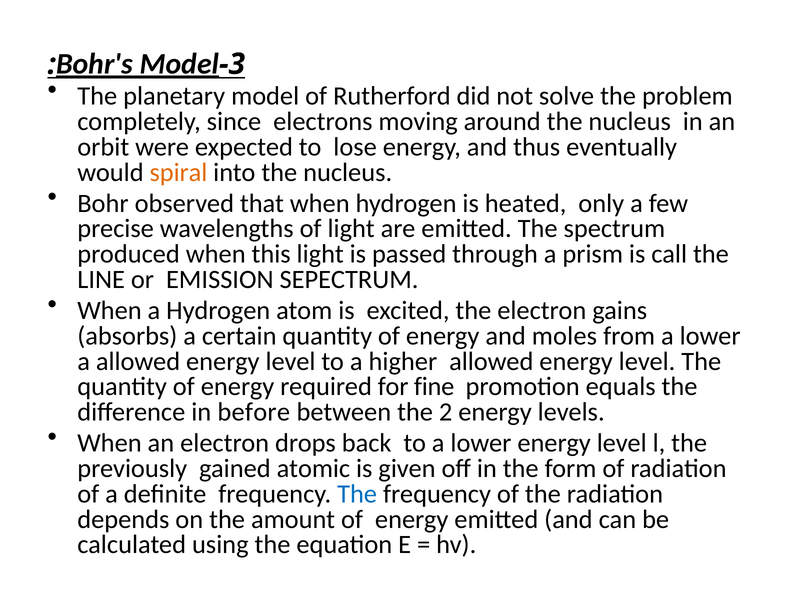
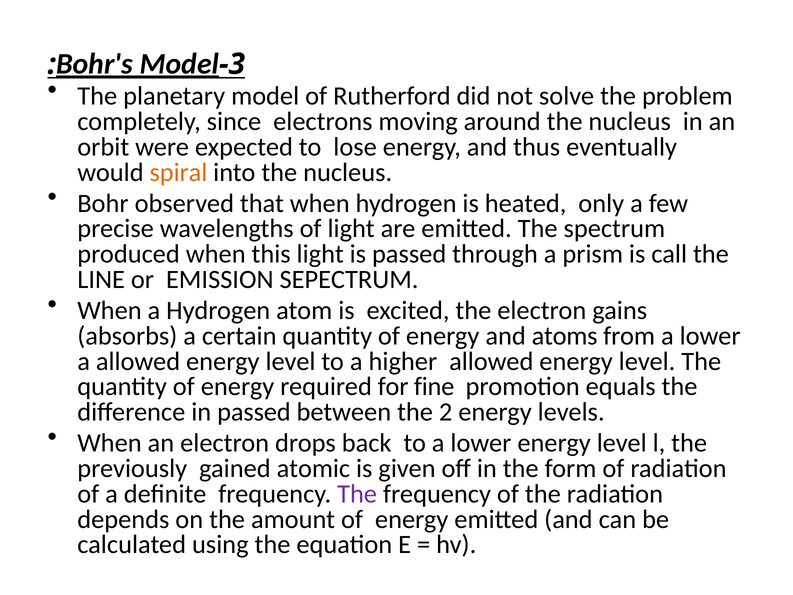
moles: moles -> atoms (565, 336)
in before: before -> passed (254, 412)
The colour: blue -> purple (357, 494)
